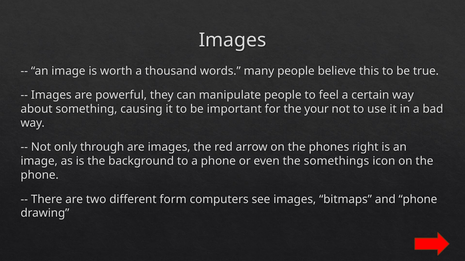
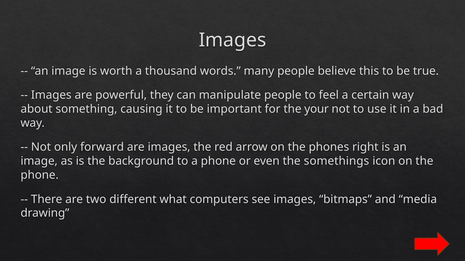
through: through -> forward (102, 147)
form: form -> what (173, 200)
and phone: phone -> media (418, 200)
